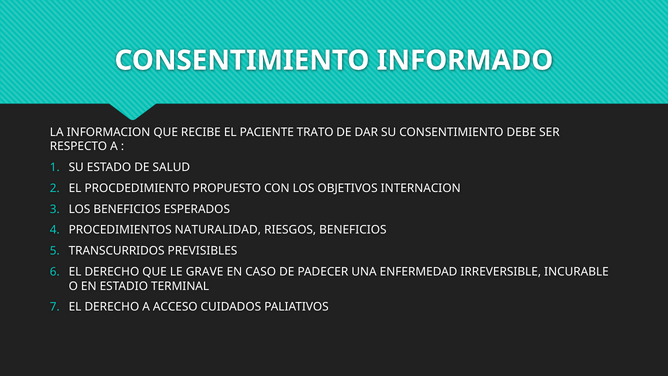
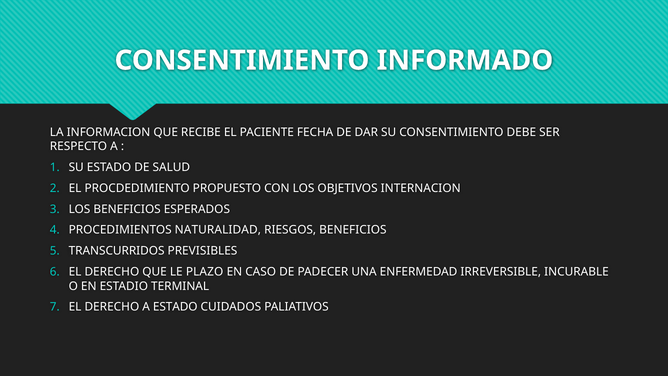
TRATO: TRATO -> FECHA (315, 132)
GRAVE: GRAVE -> PLAZO (205, 272)
A ACCESO: ACCESO -> ESTADO (175, 307)
